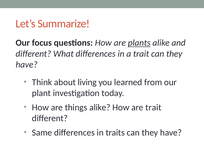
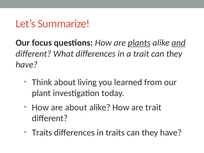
and underline: none -> present (179, 43)
are things: things -> about (76, 107)
Same: Same -> Traits (42, 133)
